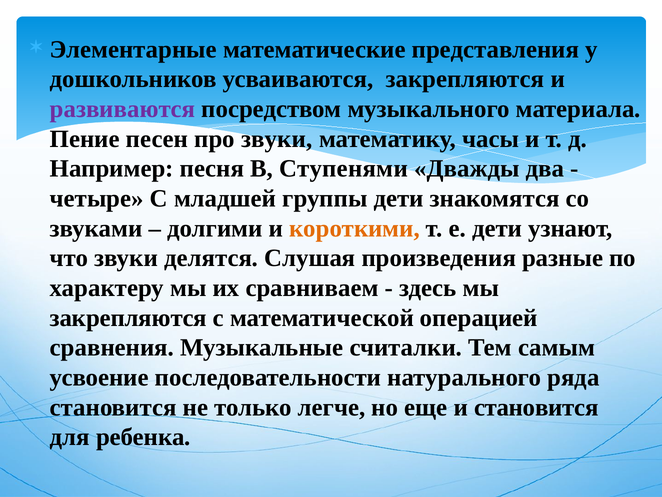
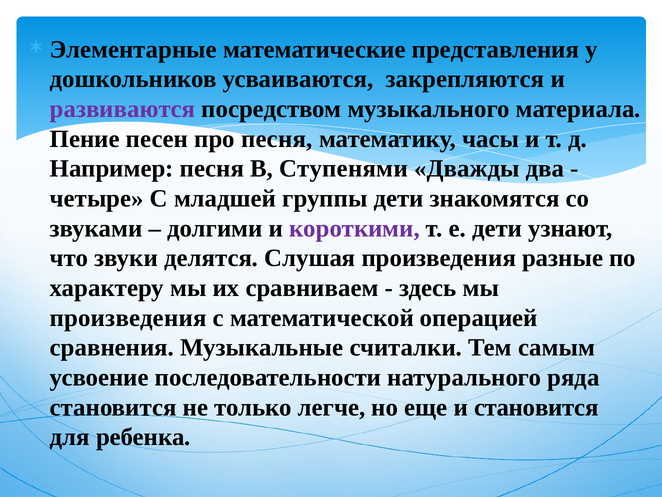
про звуки: звуки -> песня (277, 139)
короткими colour: orange -> purple (354, 228)
закрепляются: закрепляются -> произведения (128, 318)
